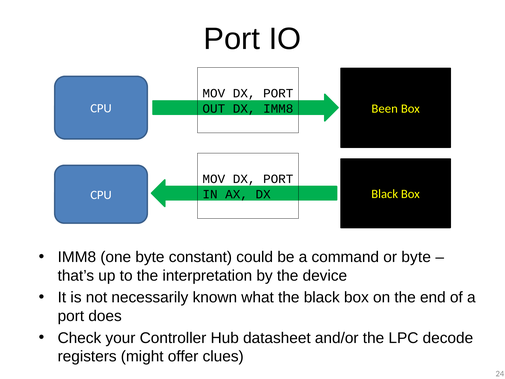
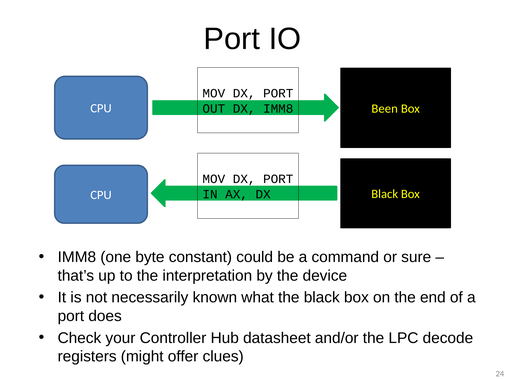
or byte: byte -> sure (416, 257)
